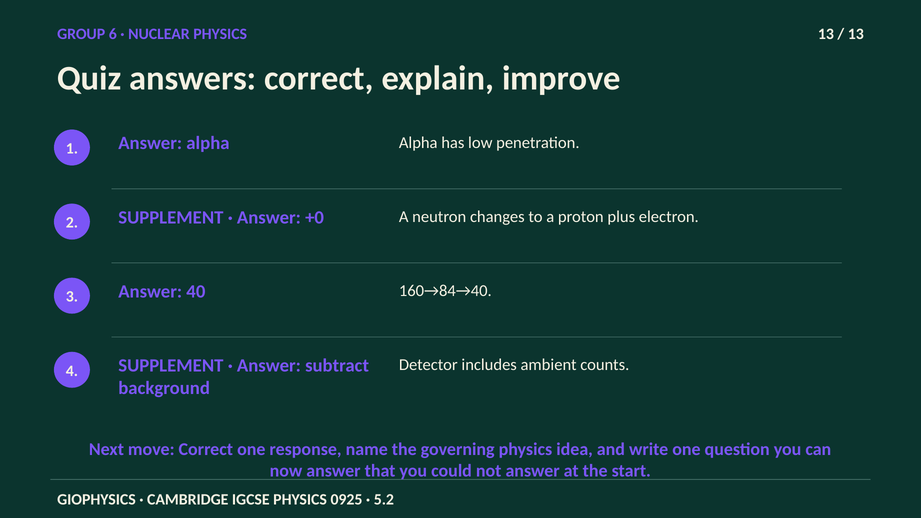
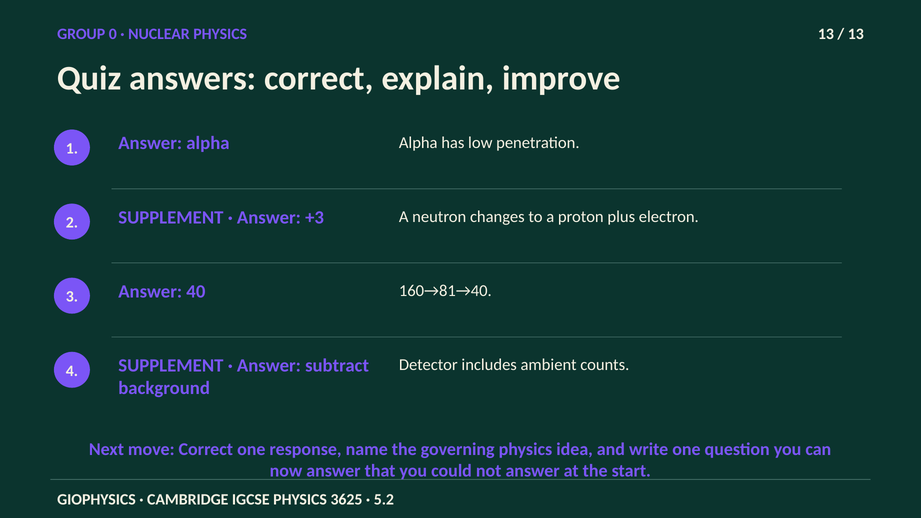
6: 6 -> 0 (113, 34)
+0: +0 -> +3 (315, 217)
160→84→40: 160→84→40 -> 160→81→40 (445, 291)
0925: 0925 -> 3625 (346, 500)
